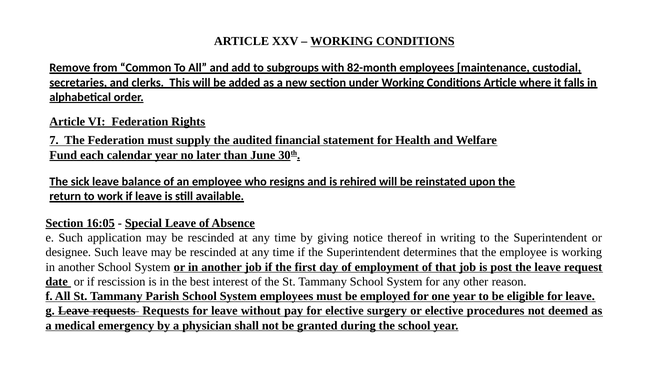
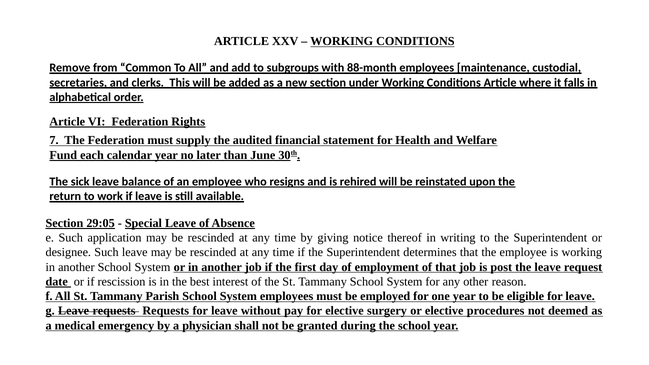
82-month: 82-month -> 88-month (372, 68)
16:05: 16:05 -> 29:05 (101, 223)
